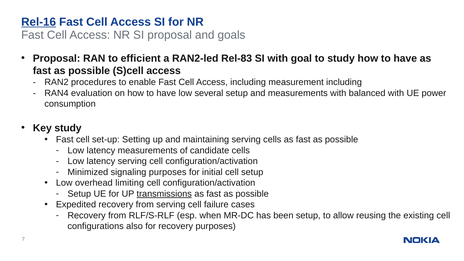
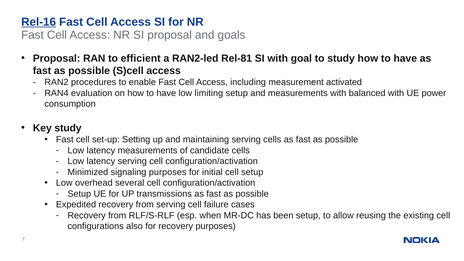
Rel-83: Rel-83 -> Rel-81 (237, 58)
measurement including: including -> activated (344, 82)
several: several -> limiting (209, 93)
limiting: limiting -> several (130, 183)
transmissions underline: present -> none (164, 194)
